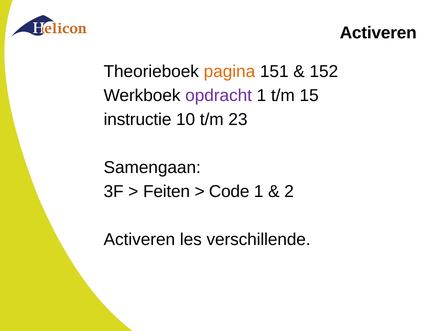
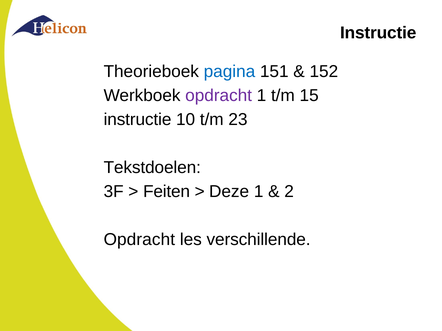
Activeren: Activeren -> Instructie (378, 33)
pagina colour: orange -> blue (229, 72)
Samengaan: Samengaan -> Tekstdoelen (152, 168)
Code: Code -> Deze (229, 192)
Activeren: Activeren -> Opdracht (139, 240)
